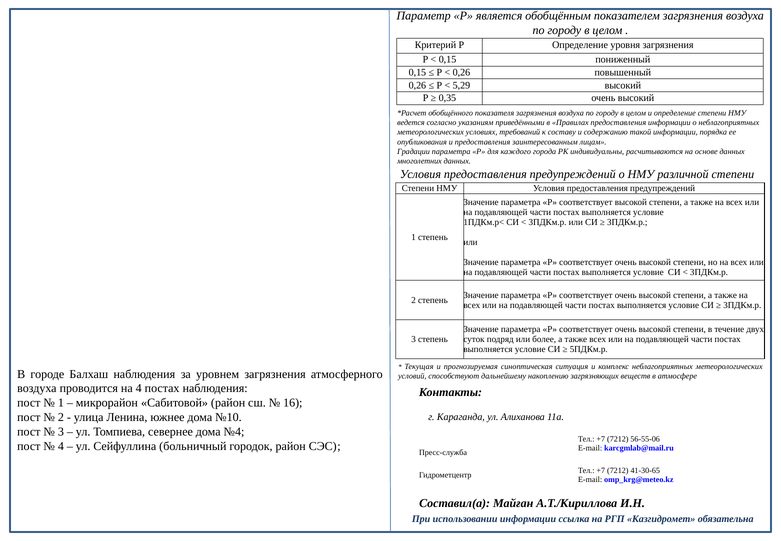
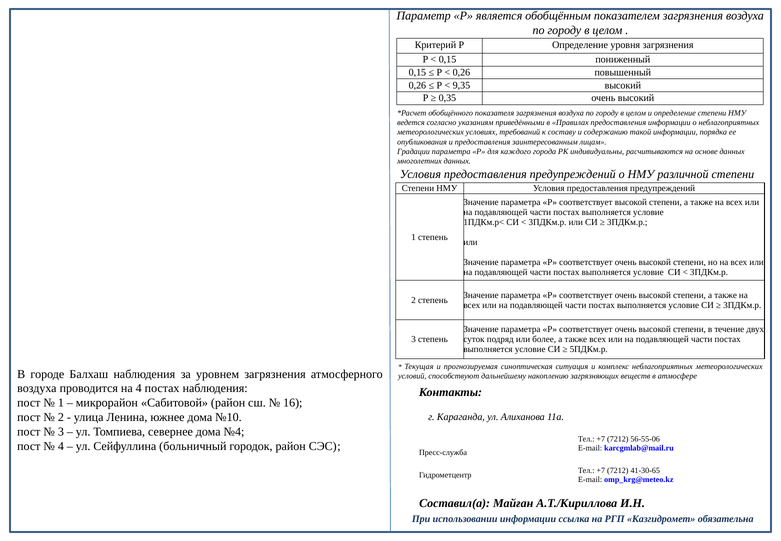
5,29: 5,29 -> 9,35 (461, 85)
